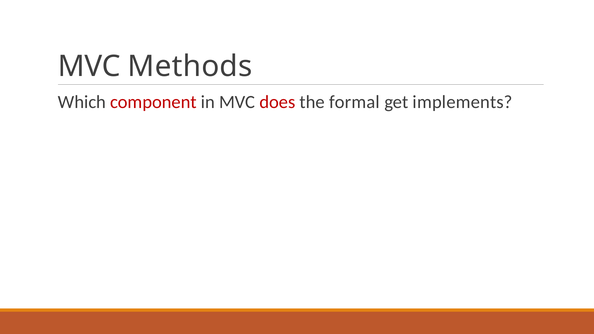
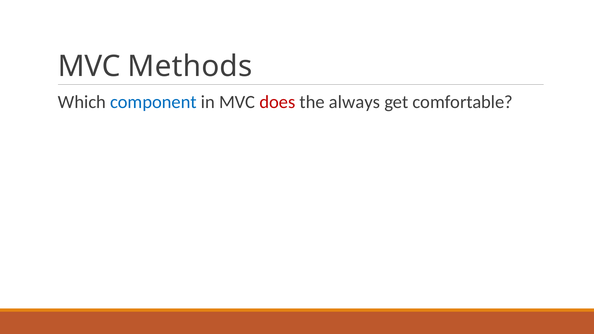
component colour: red -> blue (153, 102)
formal: formal -> always (355, 102)
implements: implements -> comfortable (463, 102)
